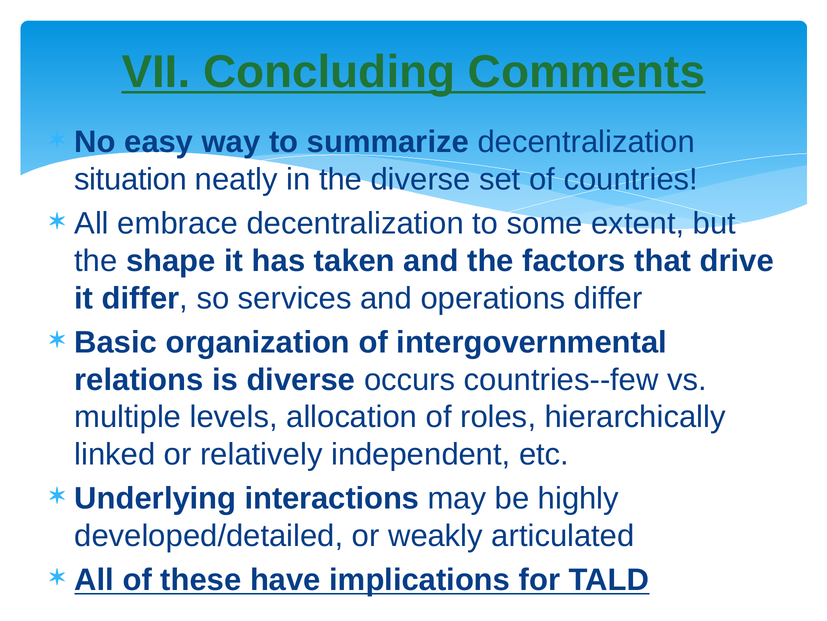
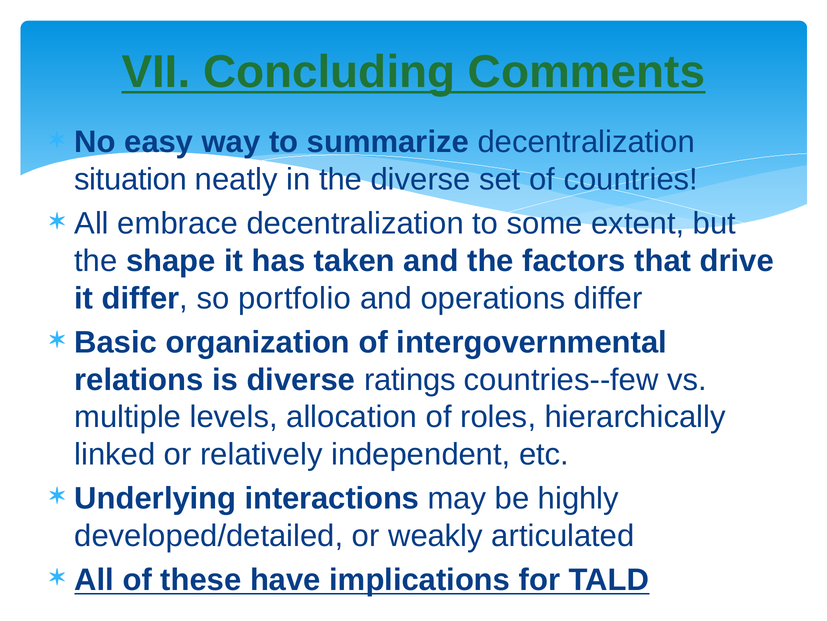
services: services -> portfolio (295, 298)
occurs: occurs -> ratings (410, 379)
